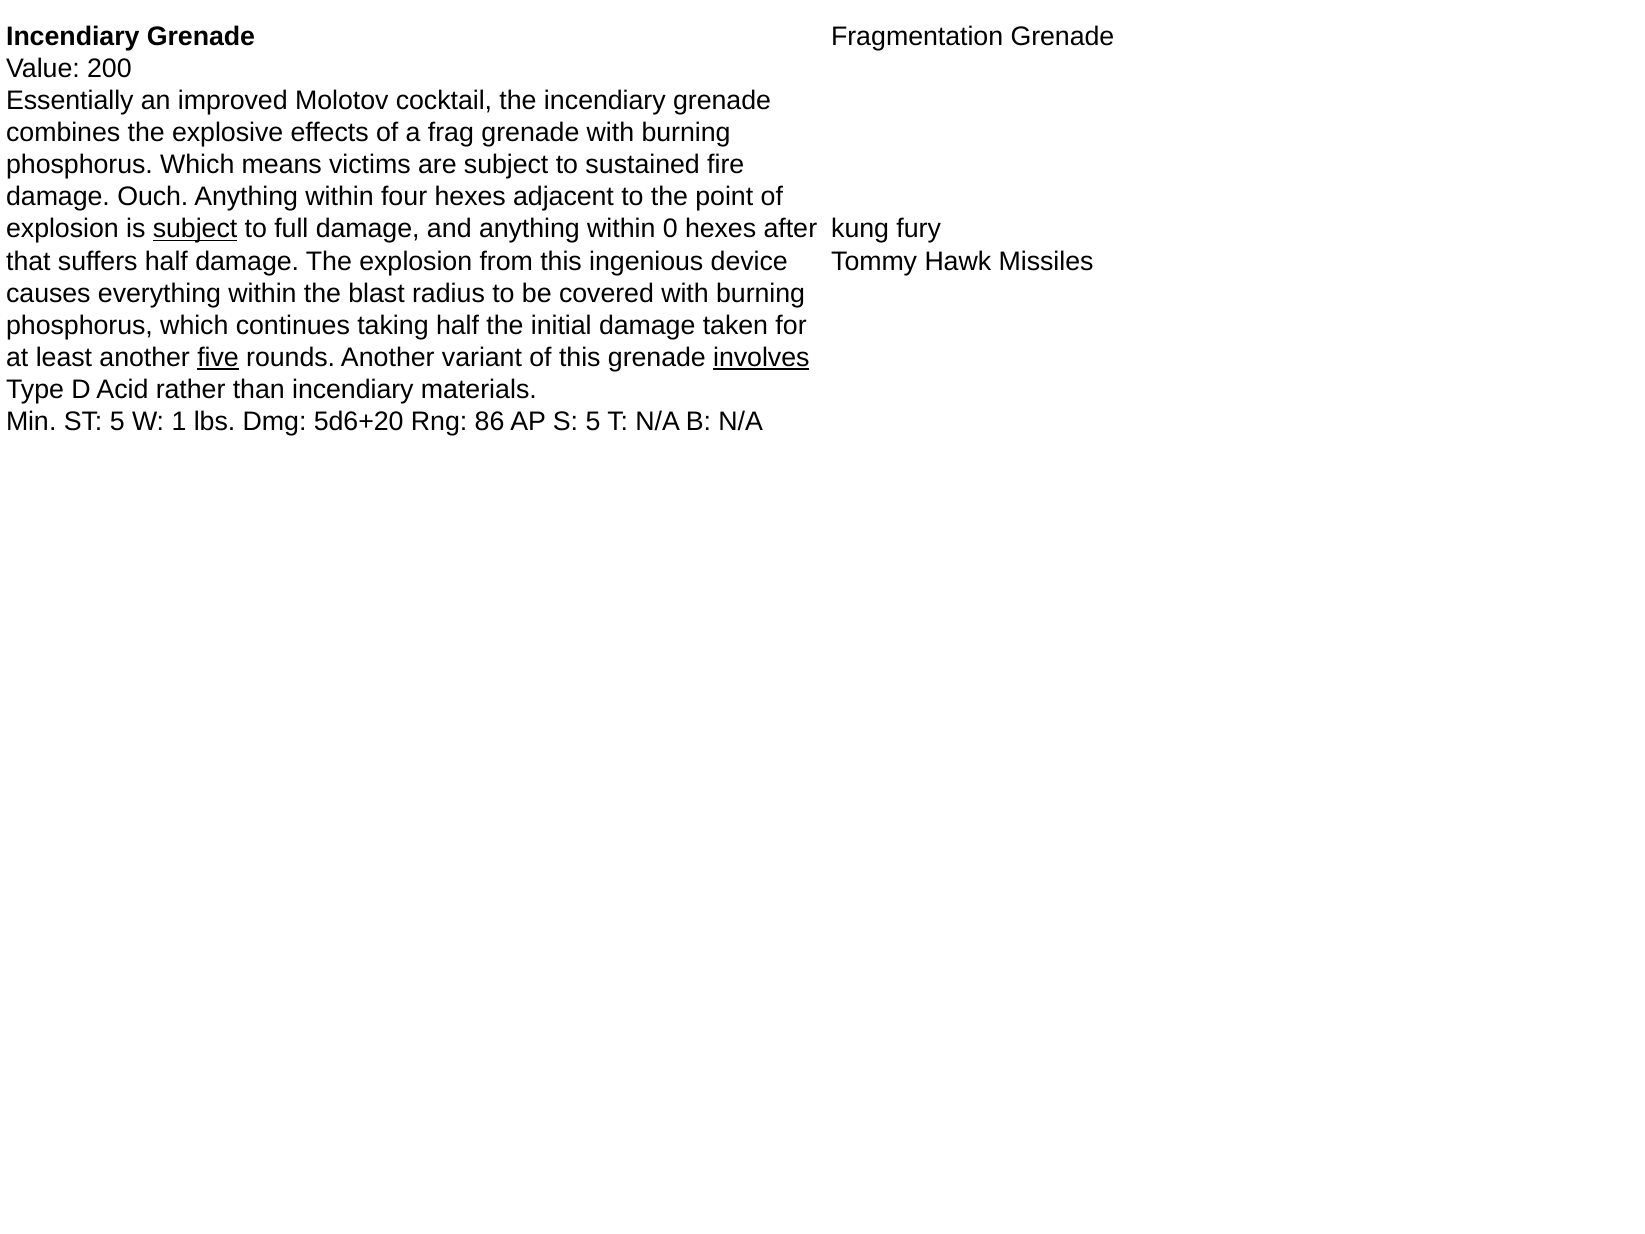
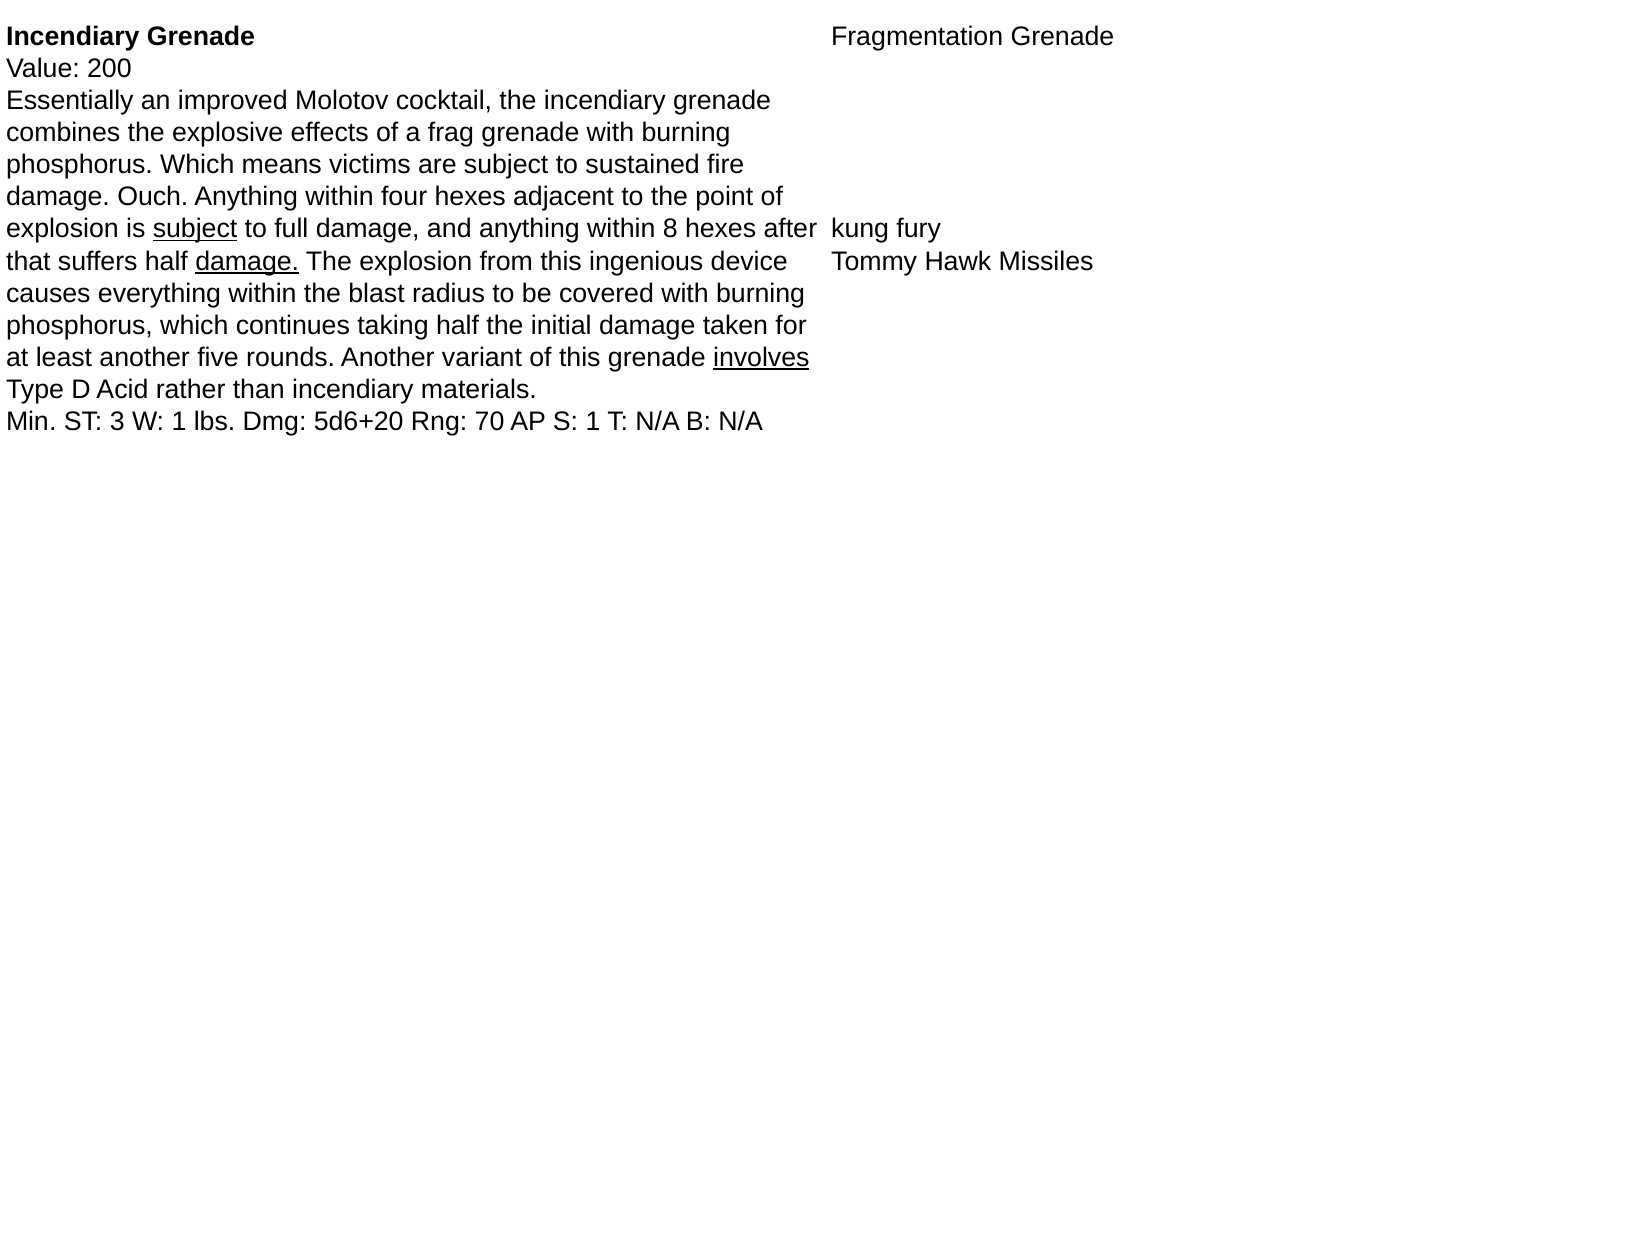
0: 0 -> 8 (670, 229)
damage underline: none -> present (247, 261)
five underline: present -> none (218, 358)
ST 5: 5 -> 3 (117, 422)
86: 86 -> 70 (490, 422)
S 5: 5 -> 1 (593, 422)
